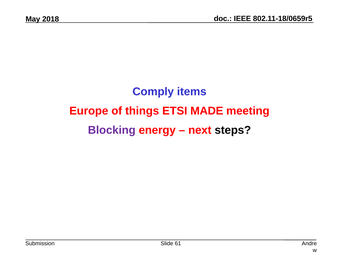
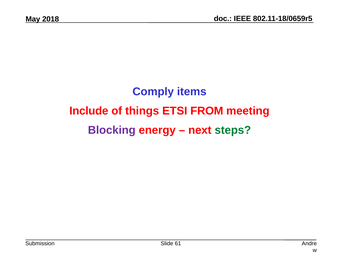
Europe: Europe -> Include (89, 111)
MADE: MADE -> FROM (207, 111)
steps colour: black -> green (233, 130)
